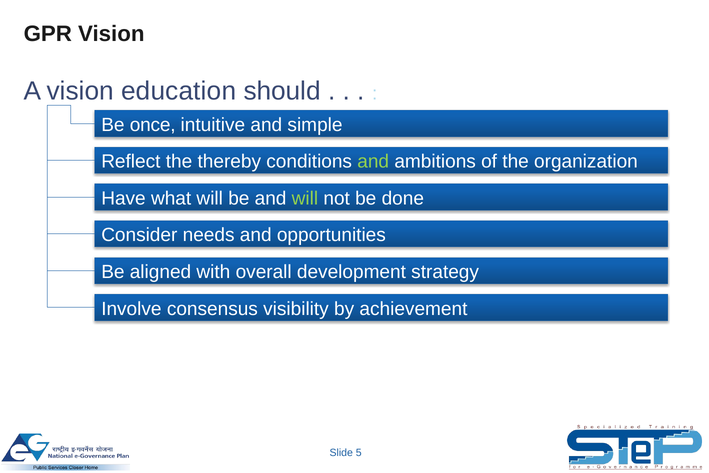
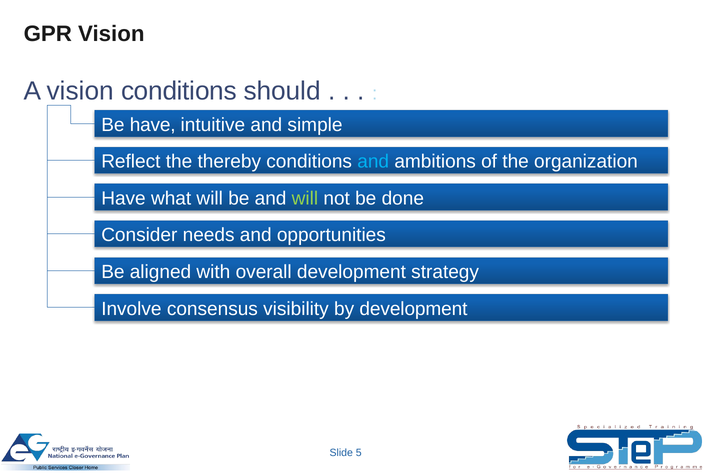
vision education: education -> conditions (179, 91)
Be once: once -> have (153, 125)
and colour: light green -> light blue (373, 161)
by achievement: achievement -> development (413, 309)
